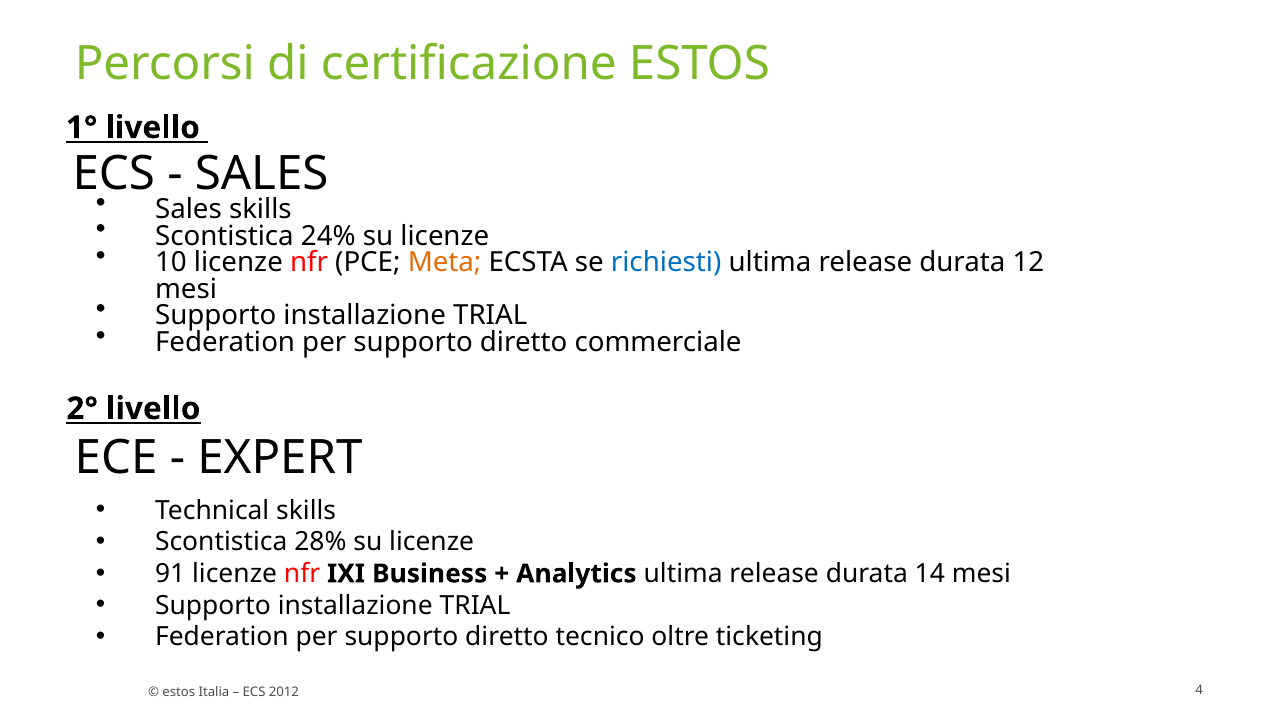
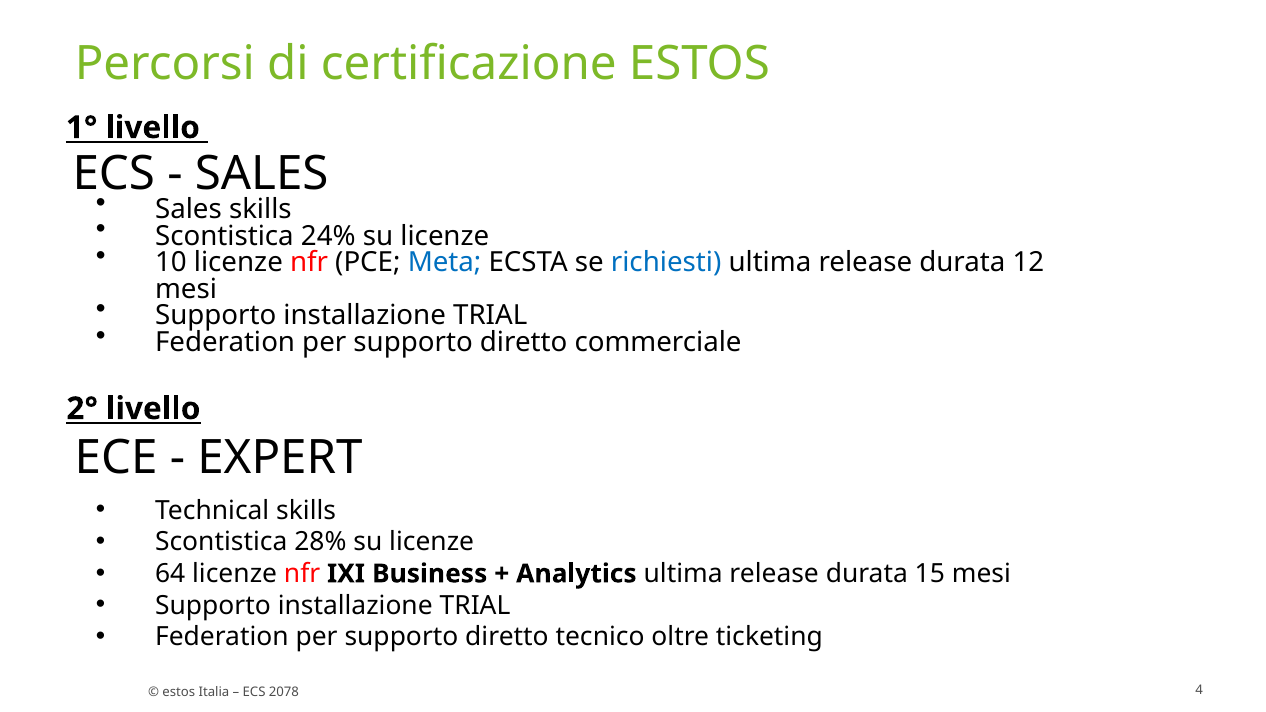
Meta colour: orange -> blue (445, 263)
91: 91 -> 64 (170, 574)
14: 14 -> 15 (930, 574)
2012: 2012 -> 2078 (284, 692)
